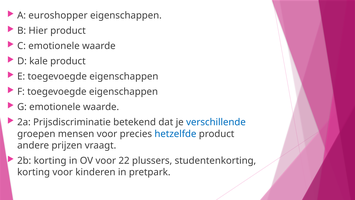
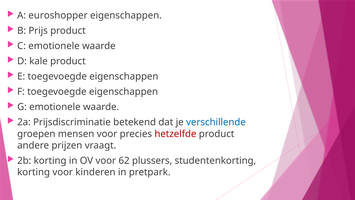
Hier: Hier -> Prijs (38, 31)
hetzelfde colour: blue -> red (175, 134)
22: 22 -> 62 (124, 160)
